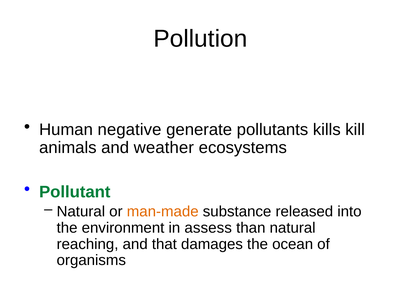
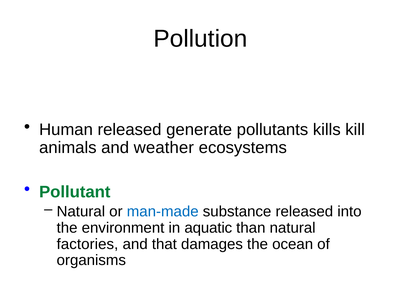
Human negative: negative -> released (130, 130)
man-made colour: orange -> blue (163, 212)
assess: assess -> aquatic (208, 228)
reaching: reaching -> factories (87, 245)
